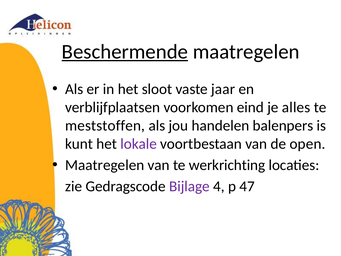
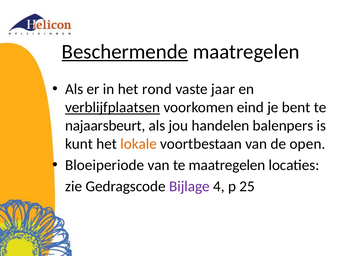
sloot: sloot -> rond (157, 89)
verblijfplaatsen underline: none -> present (113, 107)
alles: alles -> bent (296, 107)
meststoffen: meststoffen -> najaarsbeurt (105, 125)
lokale colour: purple -> orange (139, 144)
Maatregelen: Maatregelen -> Bloeiperiode (105, 165)
te werkrichting: werkrichting -> maatregelen (227, 165)
47: 47 -> 25 (247, 186)
